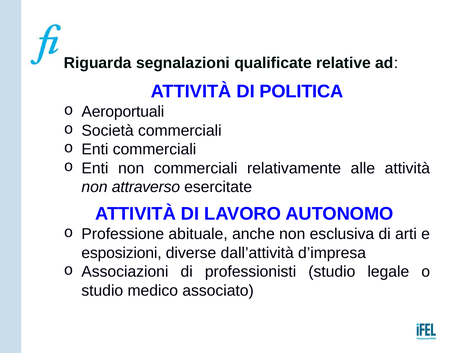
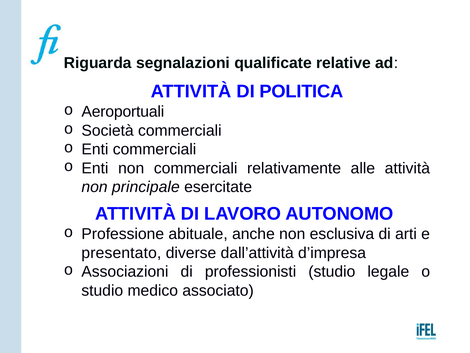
attraverso: attraverso -> principale (146, 187)
esposizioni: esposizioni -> presentato (121, 253)
